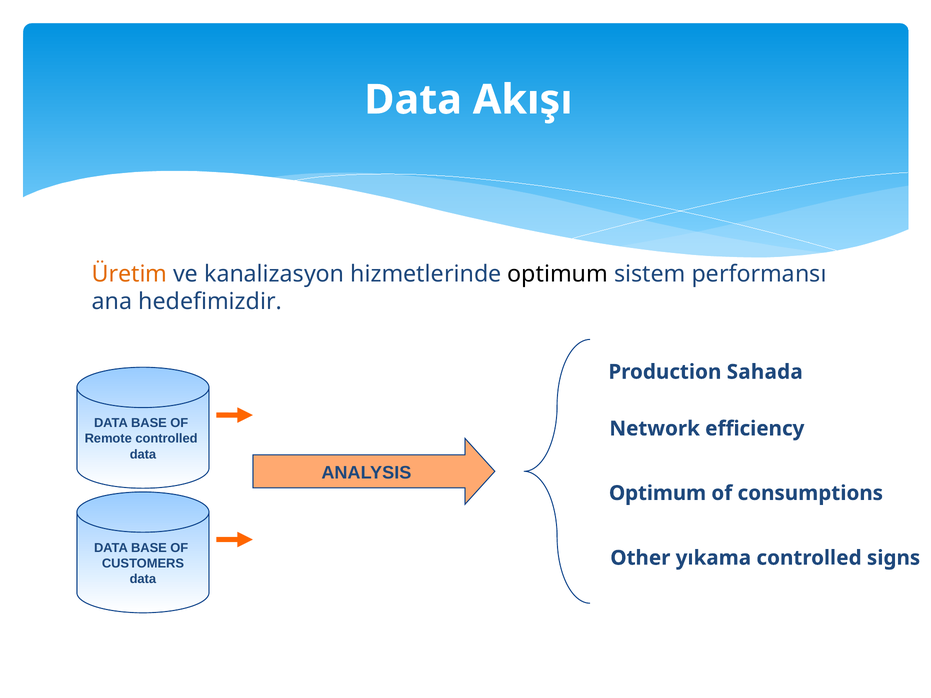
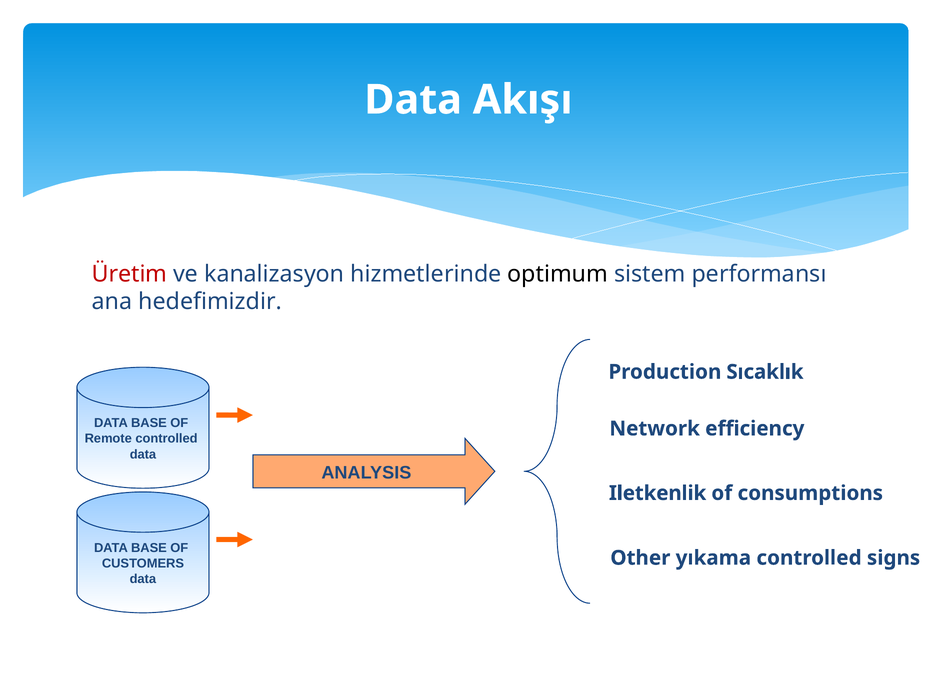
Üretim colour: orange -> red (130, 274)
Sahada: Sahada -> Sıcaklık (765, 372)
Optimum: Optimum -> Iletkenlik (658, 493)
